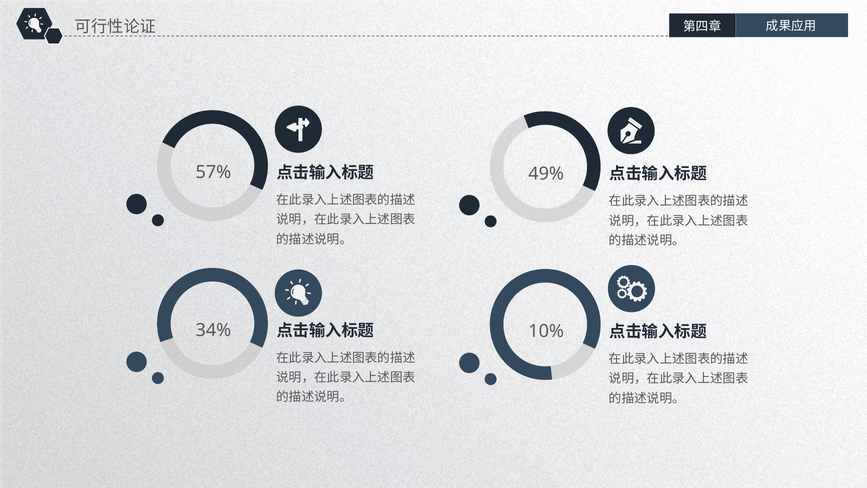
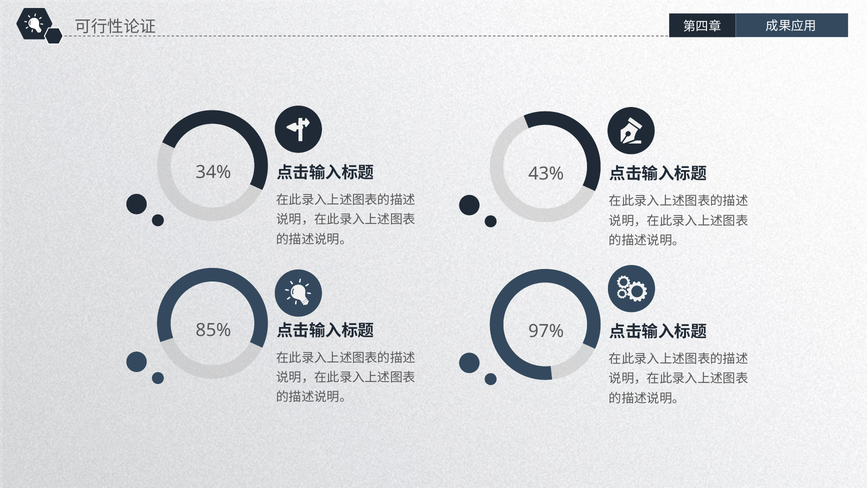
57%: 57% -> 34% (213, 172)
49%: 49% -> 43% (546, 173)
34%: 34% -> 85% (213, 330)
10%: 10% -> 97% (546, 331)
